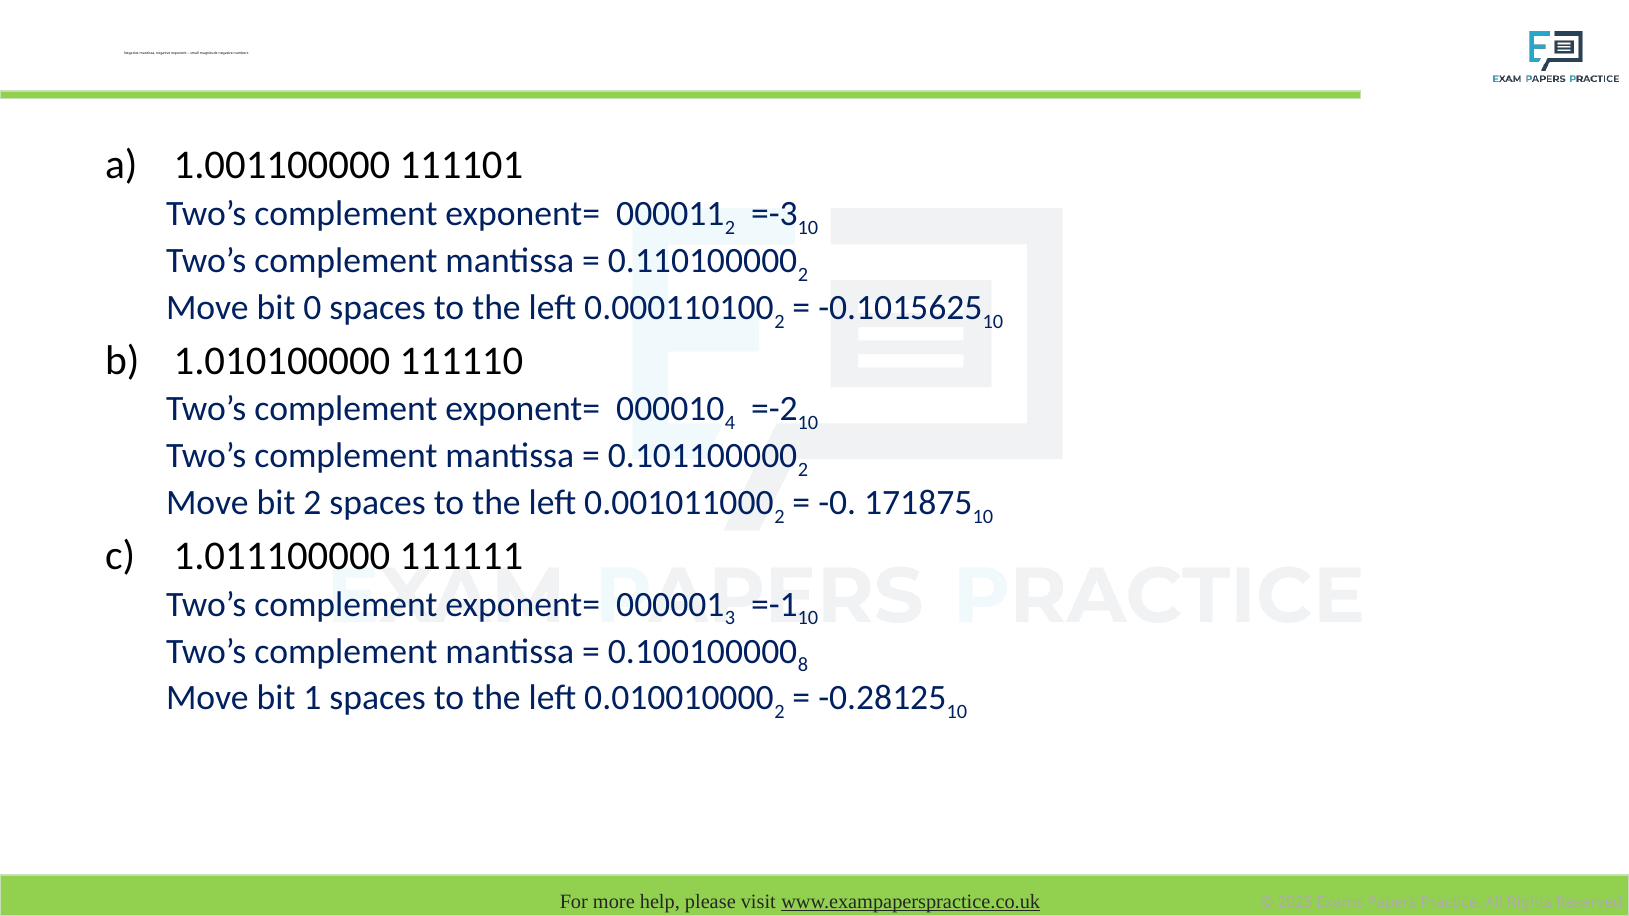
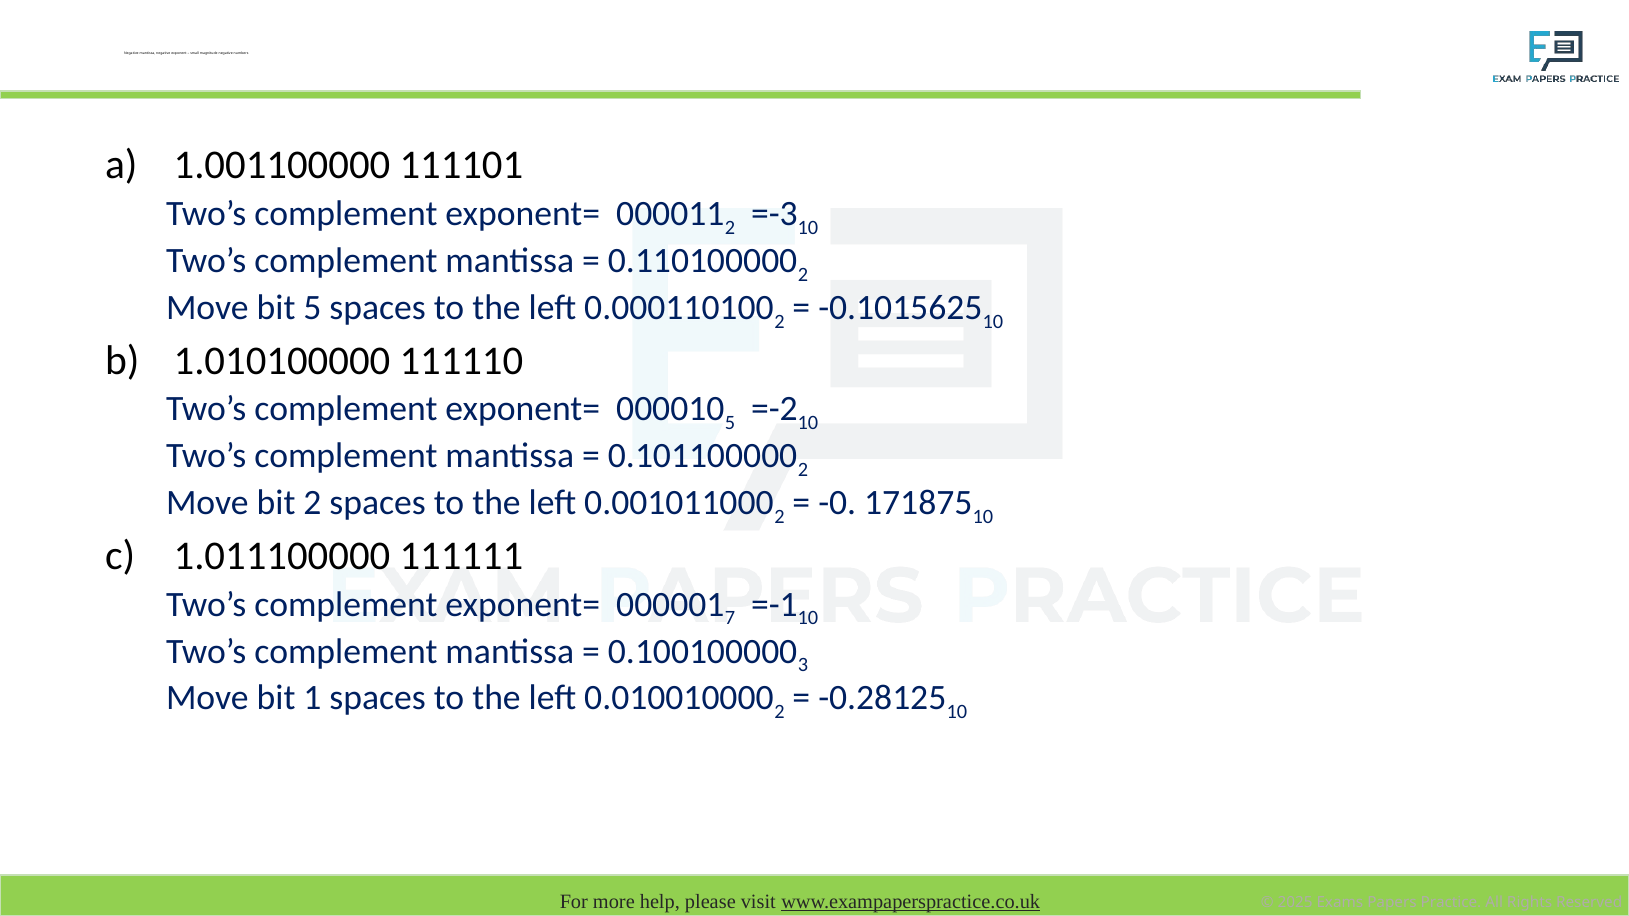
bit 0: 0 -> 5 (312, 308)
4: 4 -> 5 (730, 423)
3: 3 -> 7 (730, 618)
8: 8 -> 3 (803, 665)
